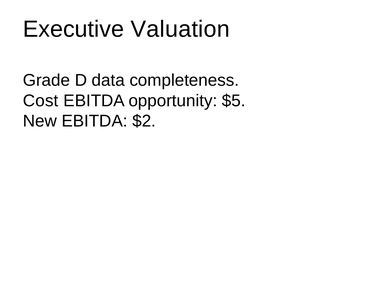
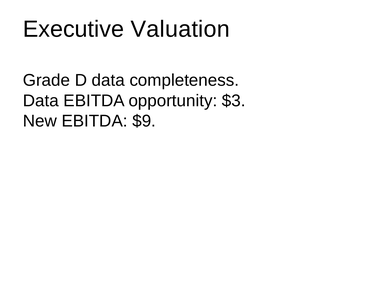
Cost: Cost -> Data (41, 100)
$5: $5 -> $3 (234, 100)
$2: $2 -> $9 (144, 121)
